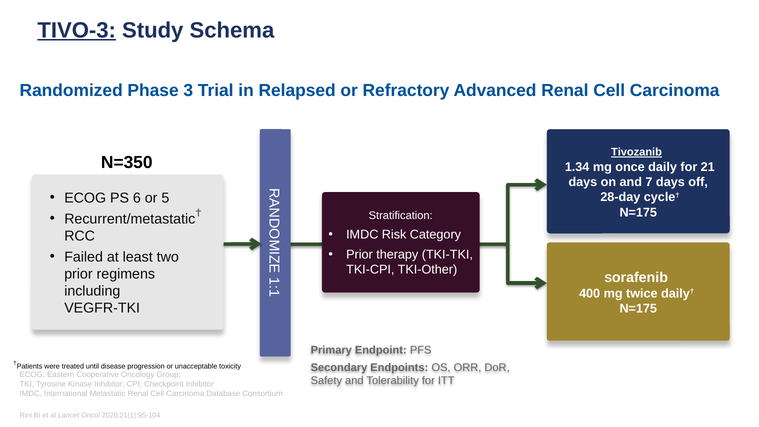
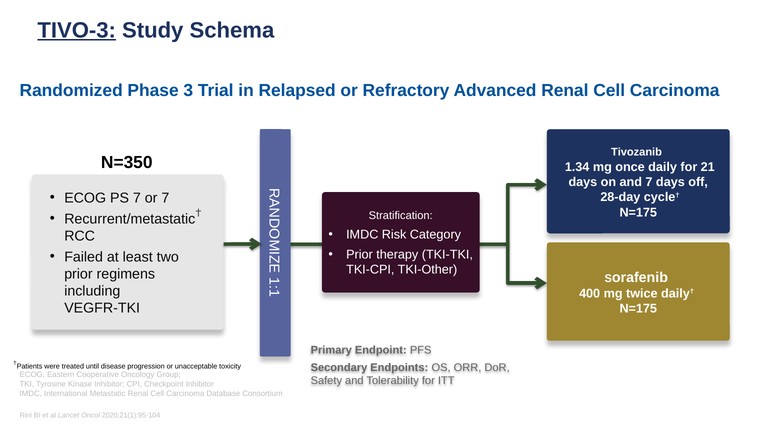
Tivozanib underline: present -> none (636, 152)
PS 6: 6 -> 7 (137, 198)
or 5: 5 -> 7 (165, 198)
